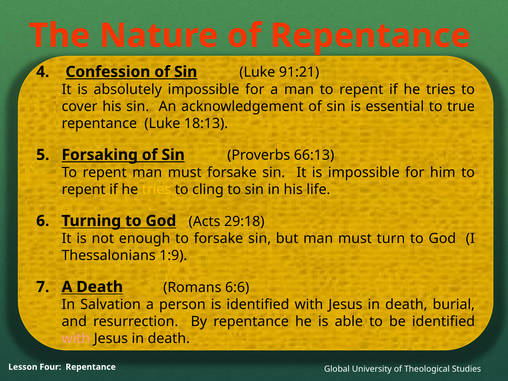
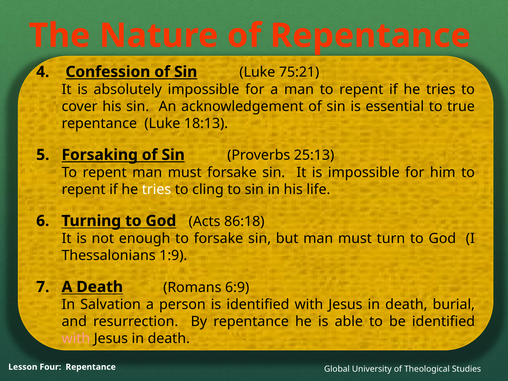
91:21: 91:21 -> 75:21 (299, 72)
66:13: 66:13 -> 25:13 (314, 155)
tries colour: yellow -> white (157, 189)
29:18: 29:18 -> 86:18 (244, 221)
6:6: 6:6 -> 6:9 (237, 287)
